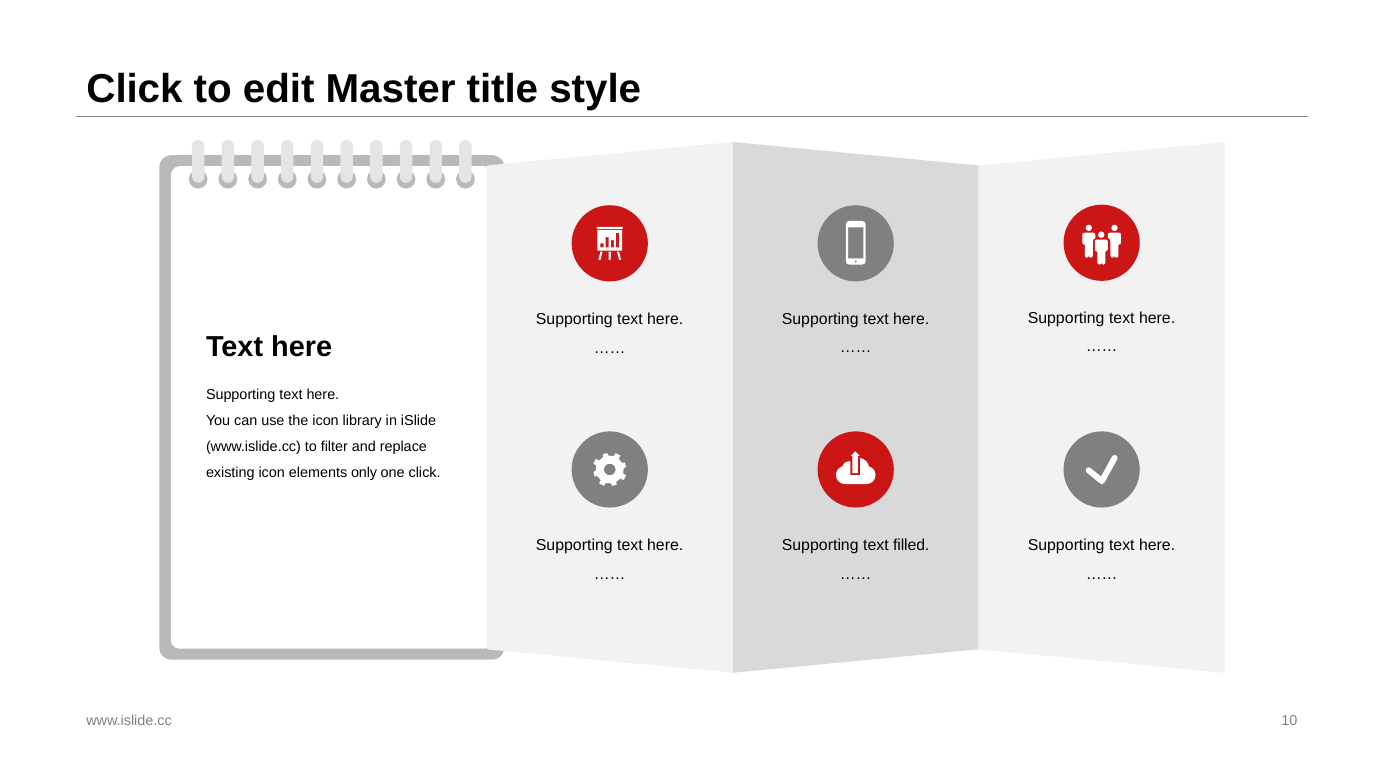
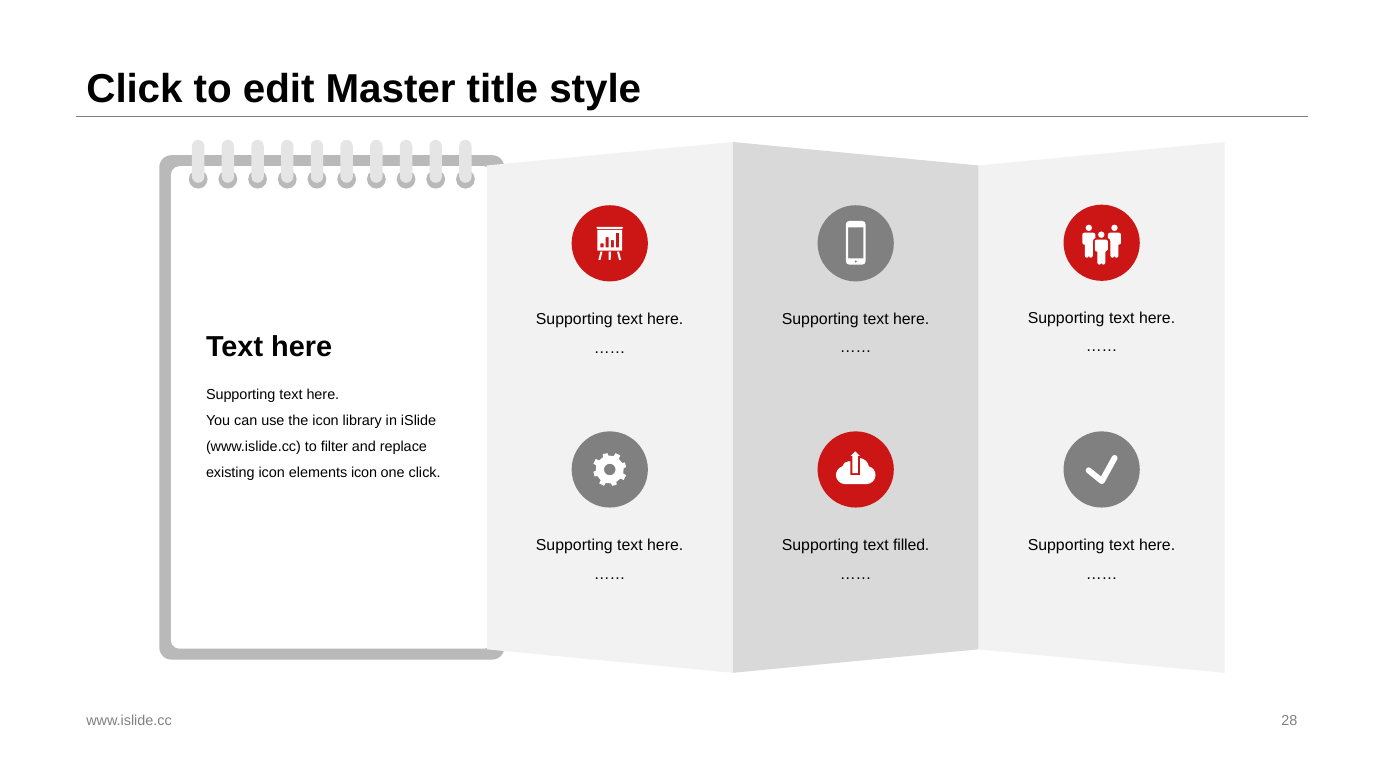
elements only: only -> icon (364, 473)
10: 10 -> 28 (1289, 721)
